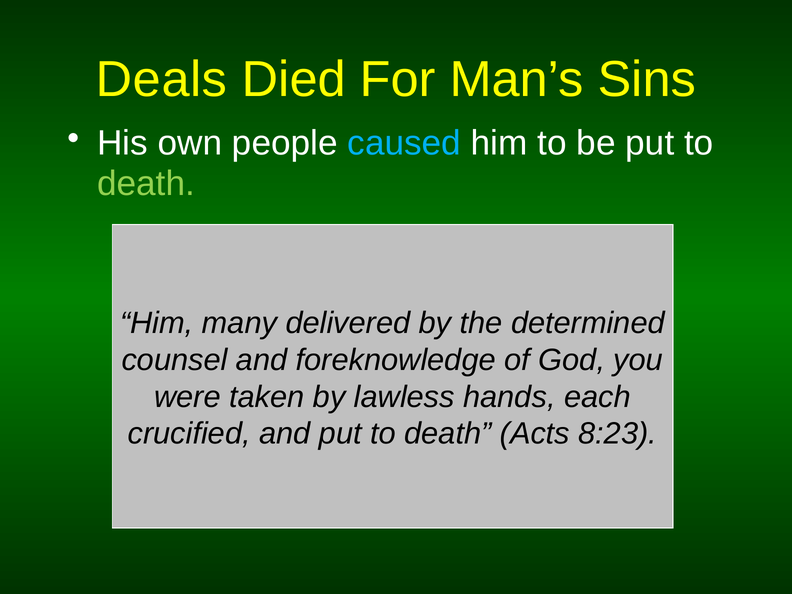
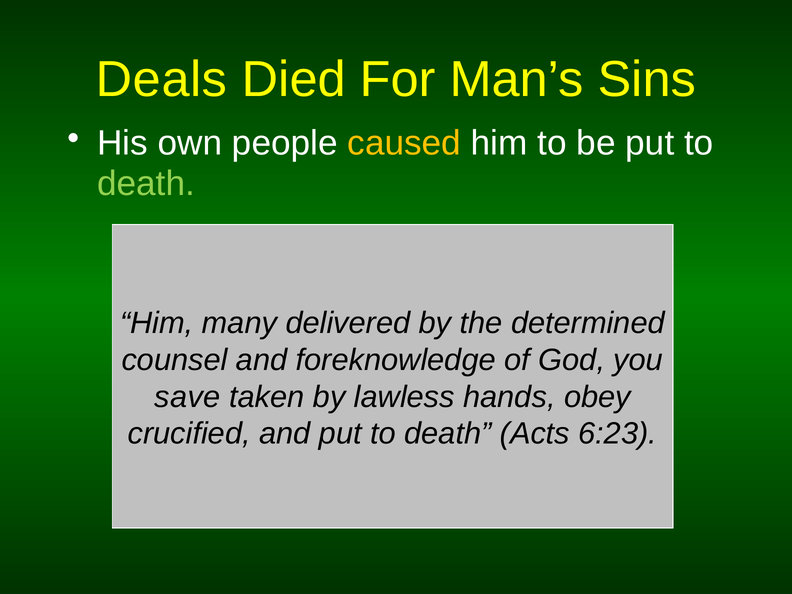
caused colour: light blue -> yellow (404, 143)
were: were -> save (187, 397)
each: each -> obey (597, 397)
8:23: 8:23 -> 6:23 (618, 434)
